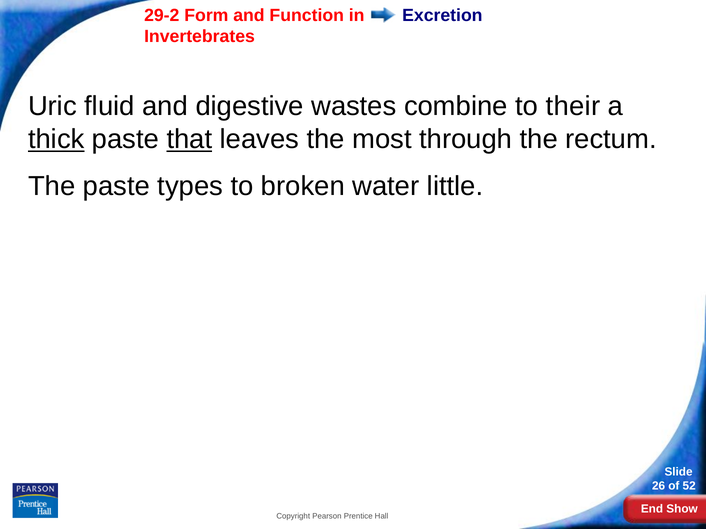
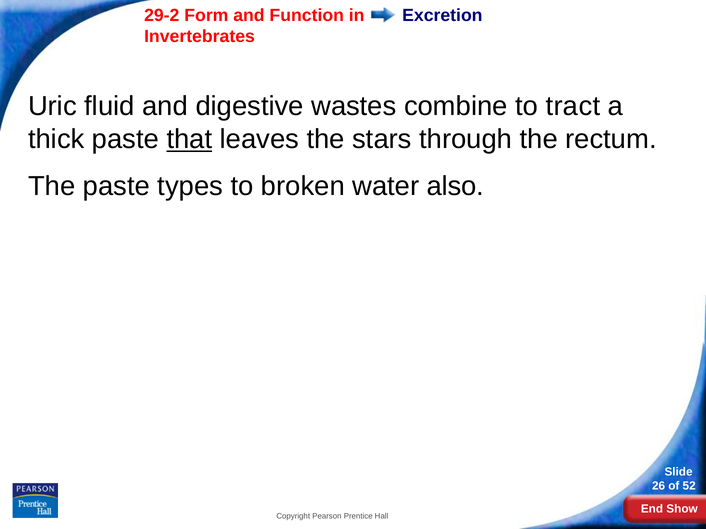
their: their -> tract (573, 107)
thick underline: present -> none (56, 139)
most: most -> stars (382, 139)
little: little -> also (455, 186)
